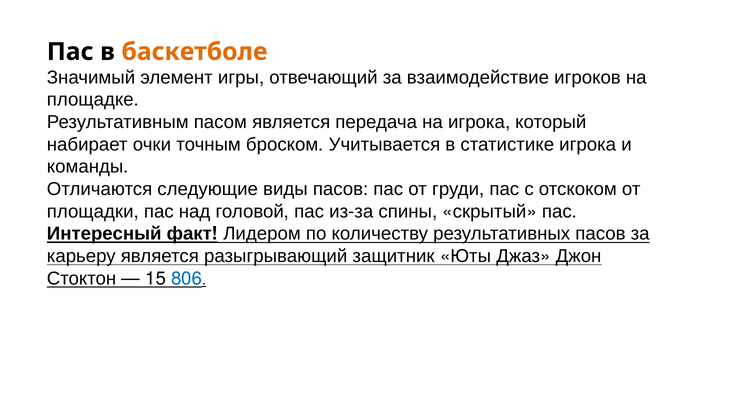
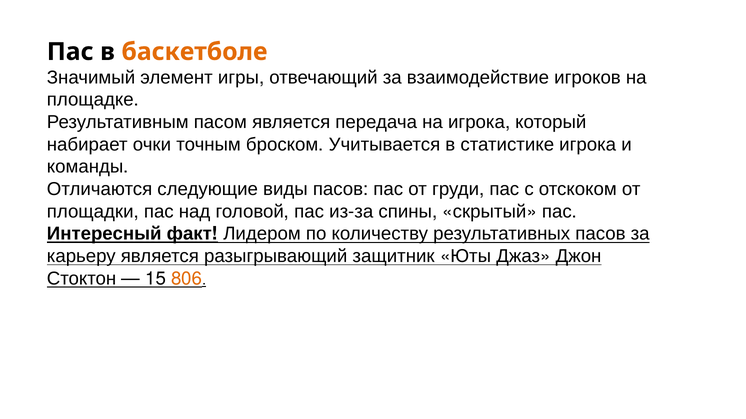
806 colour: blue -> orange (187, 279)
